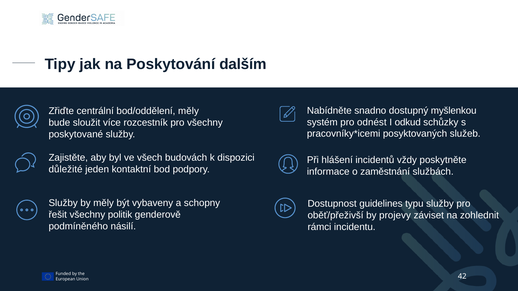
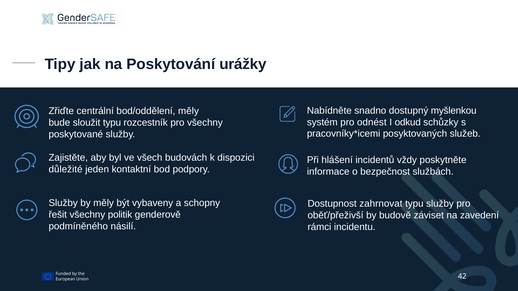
dalším: dalším -> urážky (243, 64)
sloužit více: více -> typu (112, 123)
zaměstnání: zaměstnání -> bezpečnost (385, 172)
guidelines: guidelines -> zahrnovat (381, 204)
projevy: projevy -> budově (395, 216)
zohlednit: zohlednit -> zavedení (479, 216)
